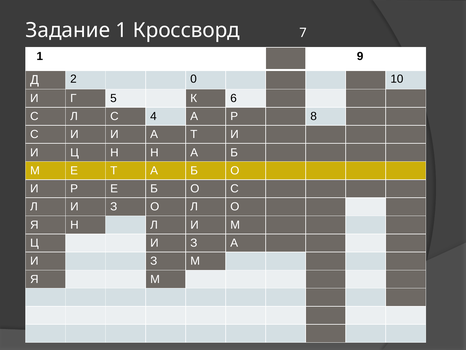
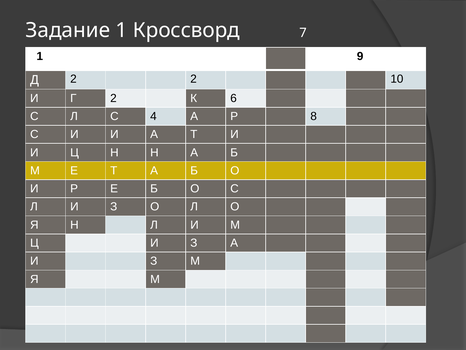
2 0: 0 -> 2 (194, 79)
Г 5: 5 -> 2 (113, 98)
